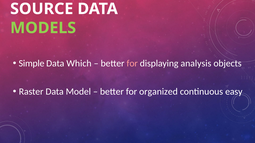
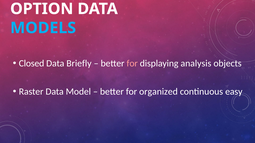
SOURCE: SOURCE -> OPTION (42, 9)
MODELS colour: light green -> light blue (43, 28)
Simple: Simple -> Closed (32, 64)
Which: Which -> Briefly (79, 64)
